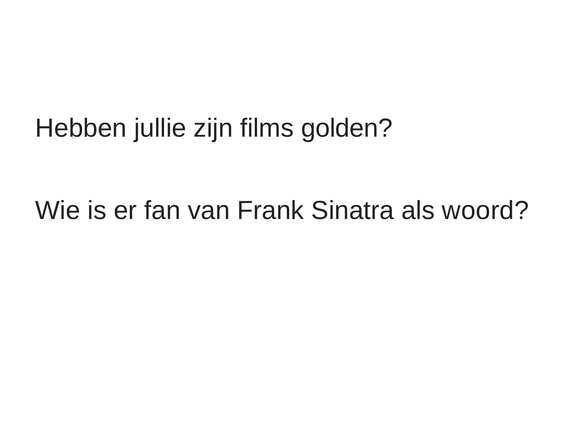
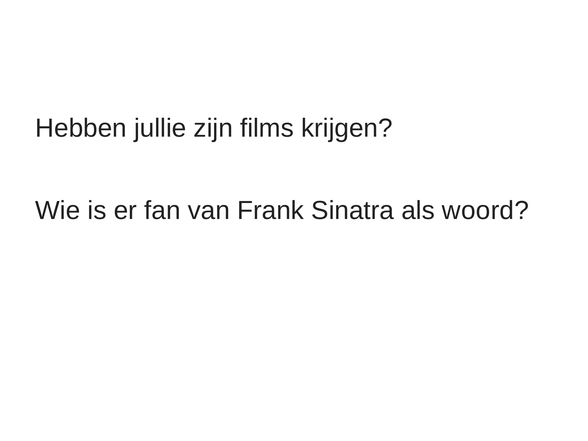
golden: golden -> krijgen (347, 128)
